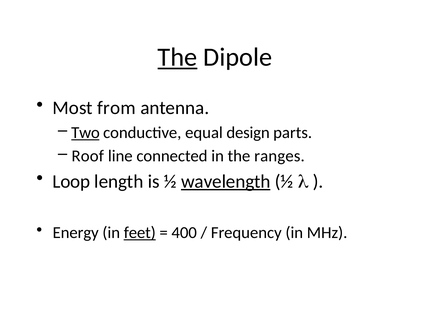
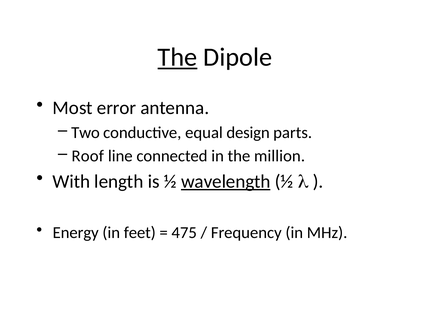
from: from -> error (117, 108)
Two underline: present -> none (86, 133)
ranges: ranges -> million (280, 156)
Loop: Loop -> With (71, 182)
feet underline: present -> none (140, 233)
400: 400 -> 475 (184, 233)
